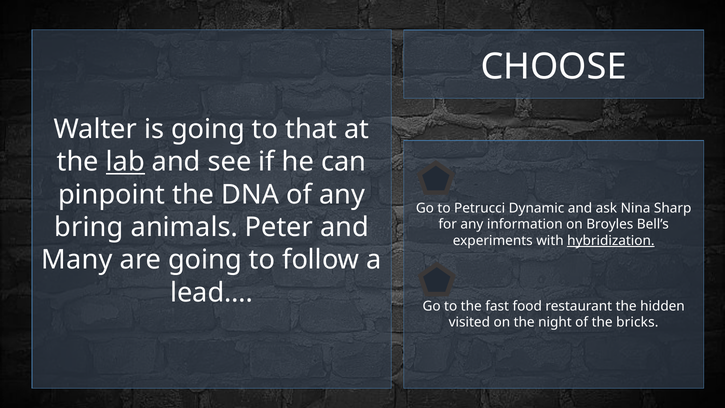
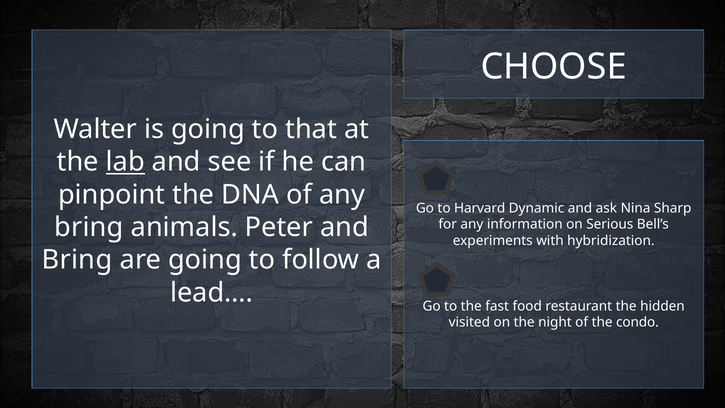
Petrucci: Petrucci -> Harvard (480, 208)
Broyles: Broyles -> Serious (610, 224)
hybridization underline: present -> none (611, 241)
Many: Many -> Bring (77, 260)
bricks: bricks -> condo (637, 322)
